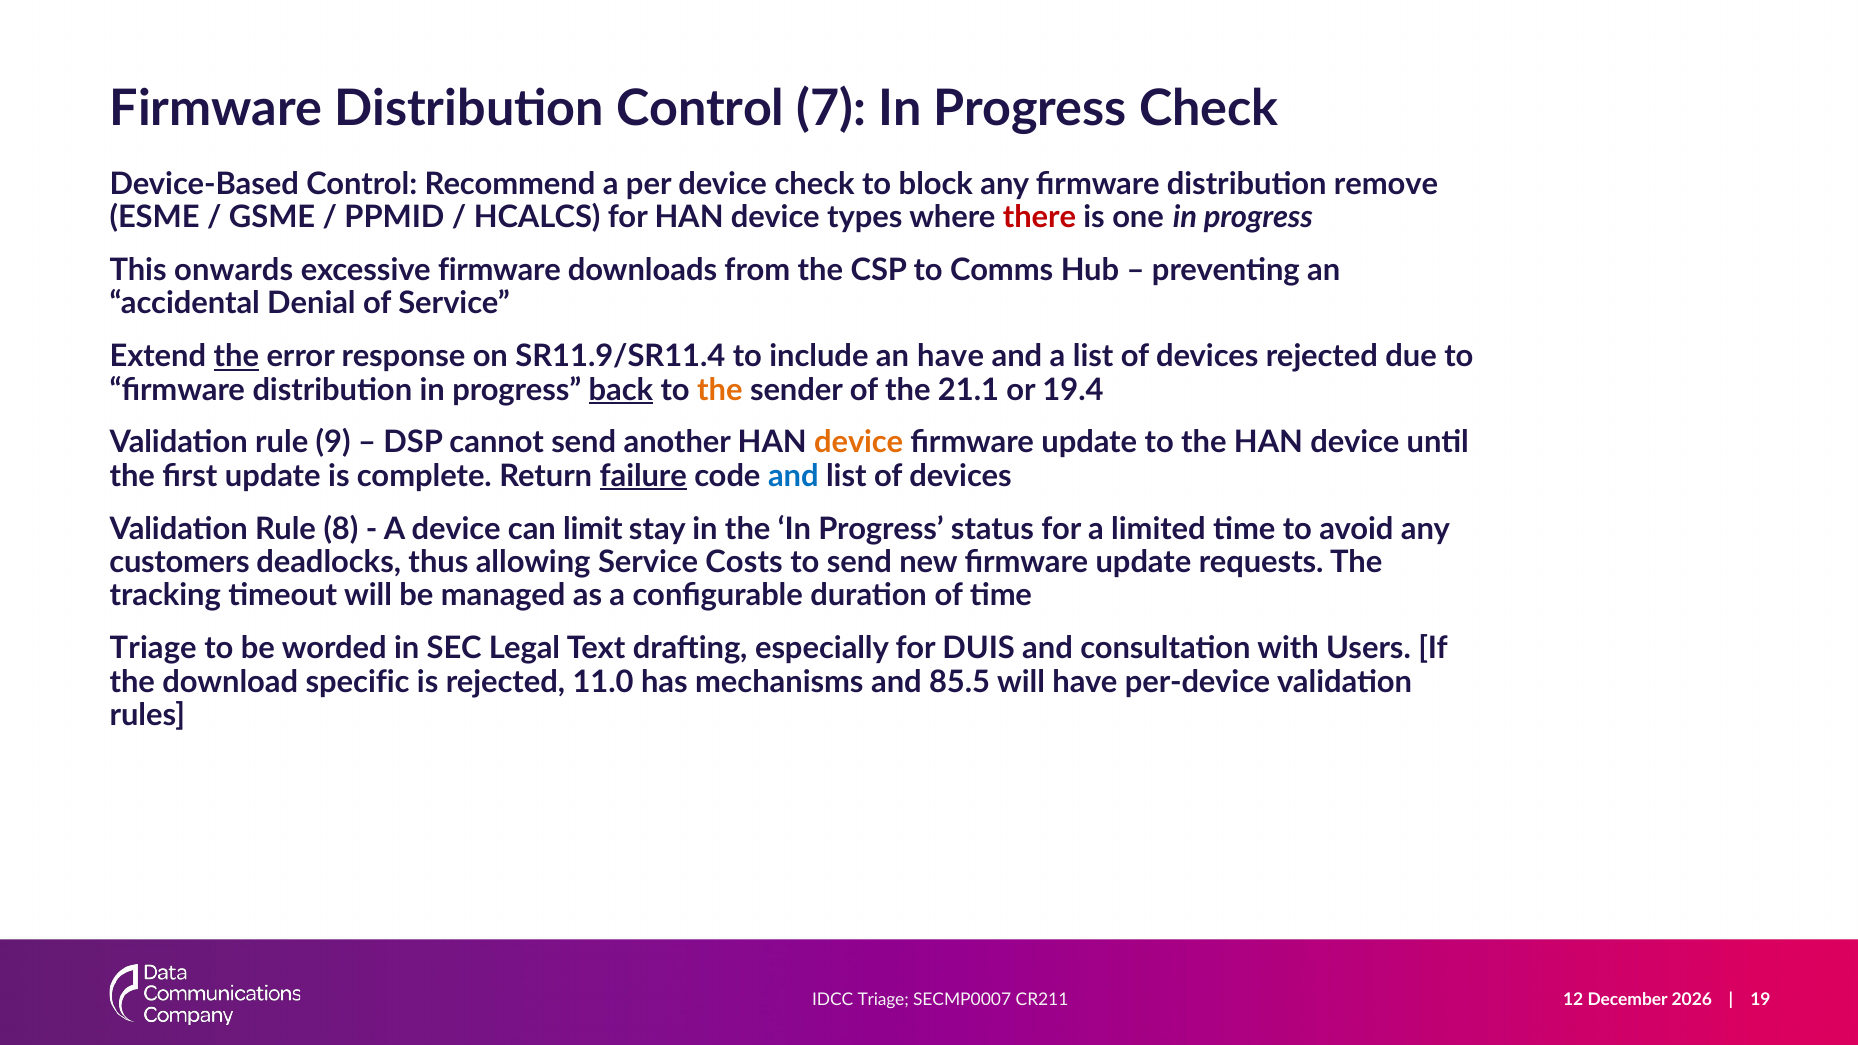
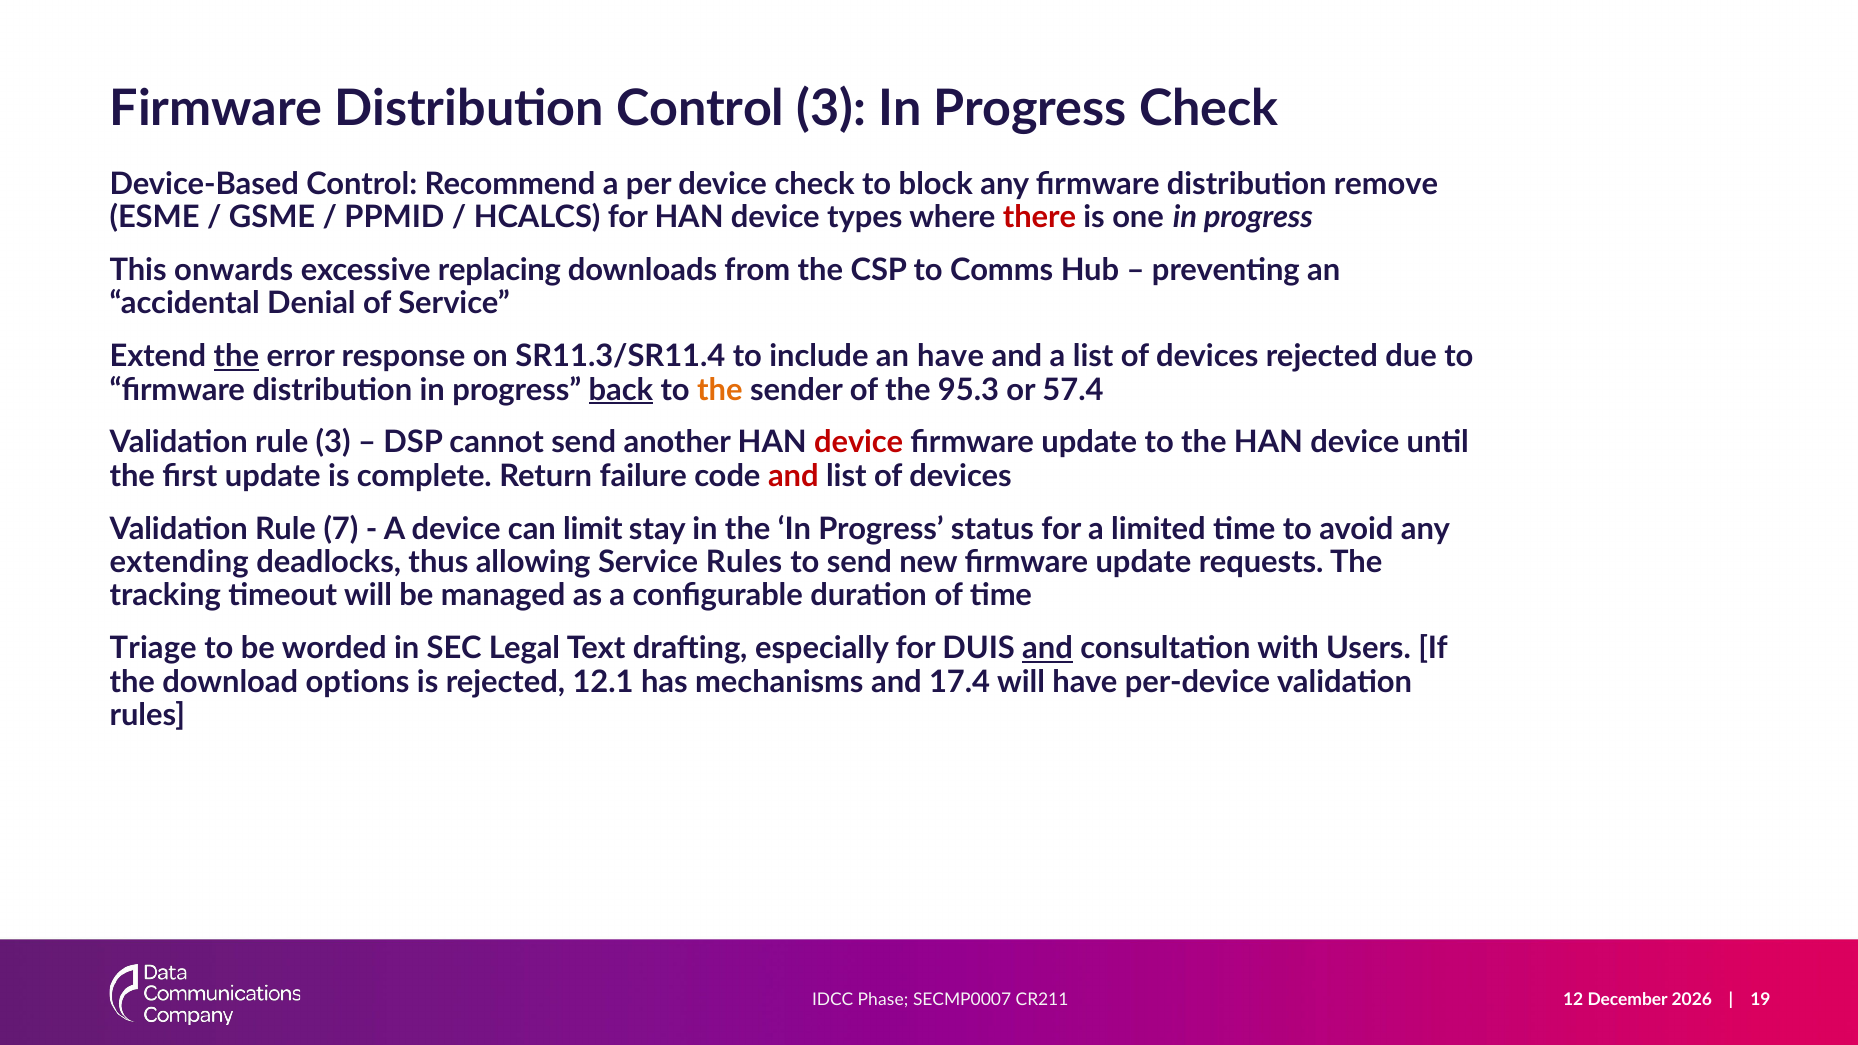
Control 7: 7 -> 3 (831, 109)
excessive firmware: firmware -> replacing (499, 270)
SR11.9/SR11.4: SR11.9/SR11.4 -> SR11.3/SR11.4 (620, 357)
21.1: 21.1 -> 95.3 (968, 390)
19.4: 19.4 -> 57.4 (1073, 390)
rule 9: 9 -> 3 (333, 443)
device colour: orange -> red (859, 443)
failure underline: present -> none (643, 476)
and colour: blue -> red (793, 476)
8: 8 -> 7 (341, 529)
customers: customers -> extending (179, 562)
Service Costs: Costs -> Rules (744, 562)
and underline: none -> present (1047, 649)
specific: specific -> options (358, 682)
11.0: 11.0 -> 12.1 (603, 682)
85.5: 85.5 -> 17.4 (960, 682)
IDCC Triage: Triage -> Phase (883, 1000)
